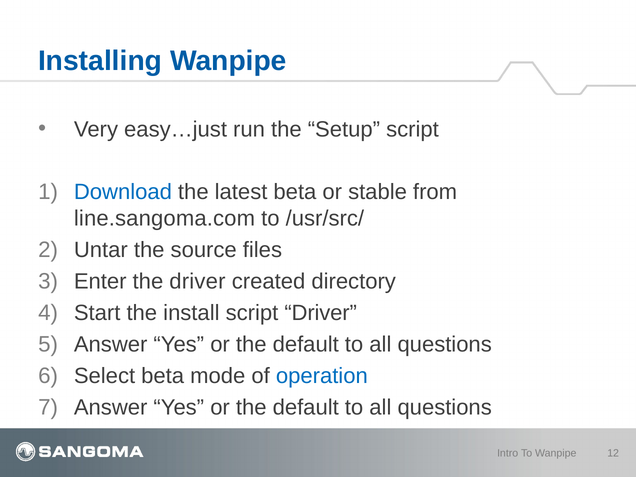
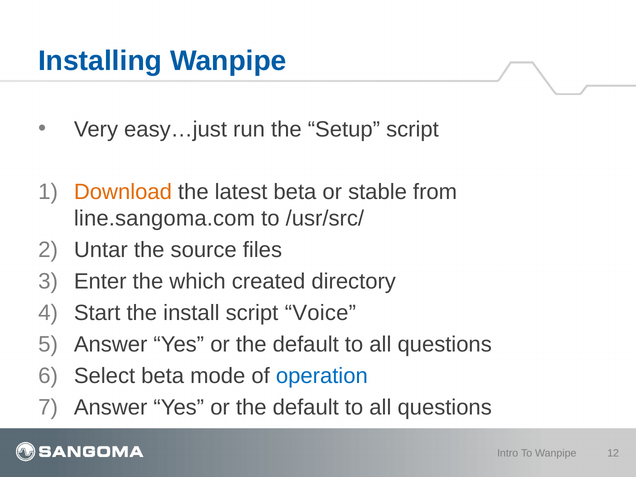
Download colour: blue -> orange (123, 192)
the driver: driver -> which (198, 282)
script Driver: Driver -> Voice (320, 313)
